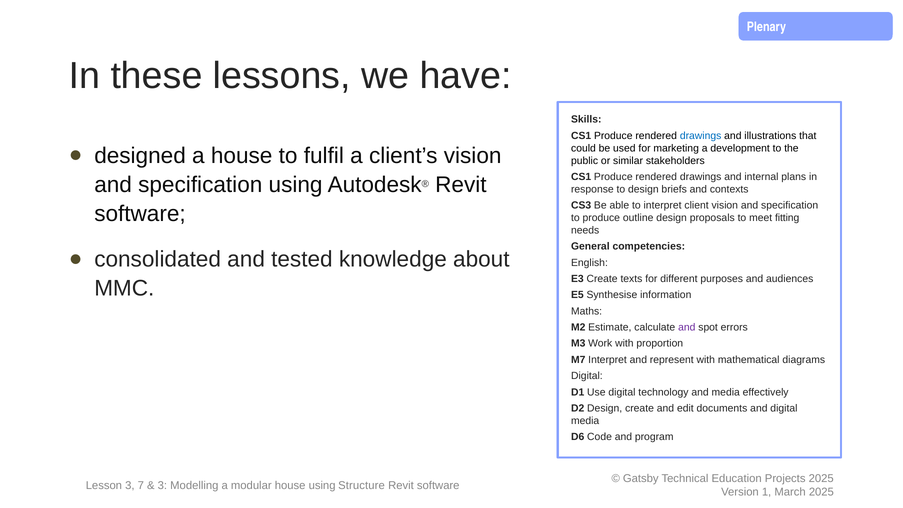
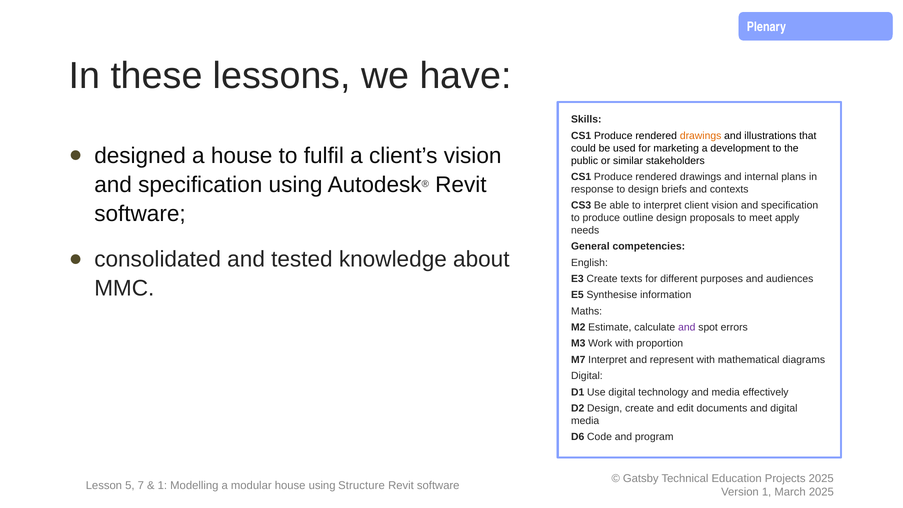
drawings colour: blue -> orange (701, 136)
fitting: fitting -> apply (787, 218)
Lesson 3: 3 -> 5 (130, 485)
3: 3 -> 1 (162, 485)
